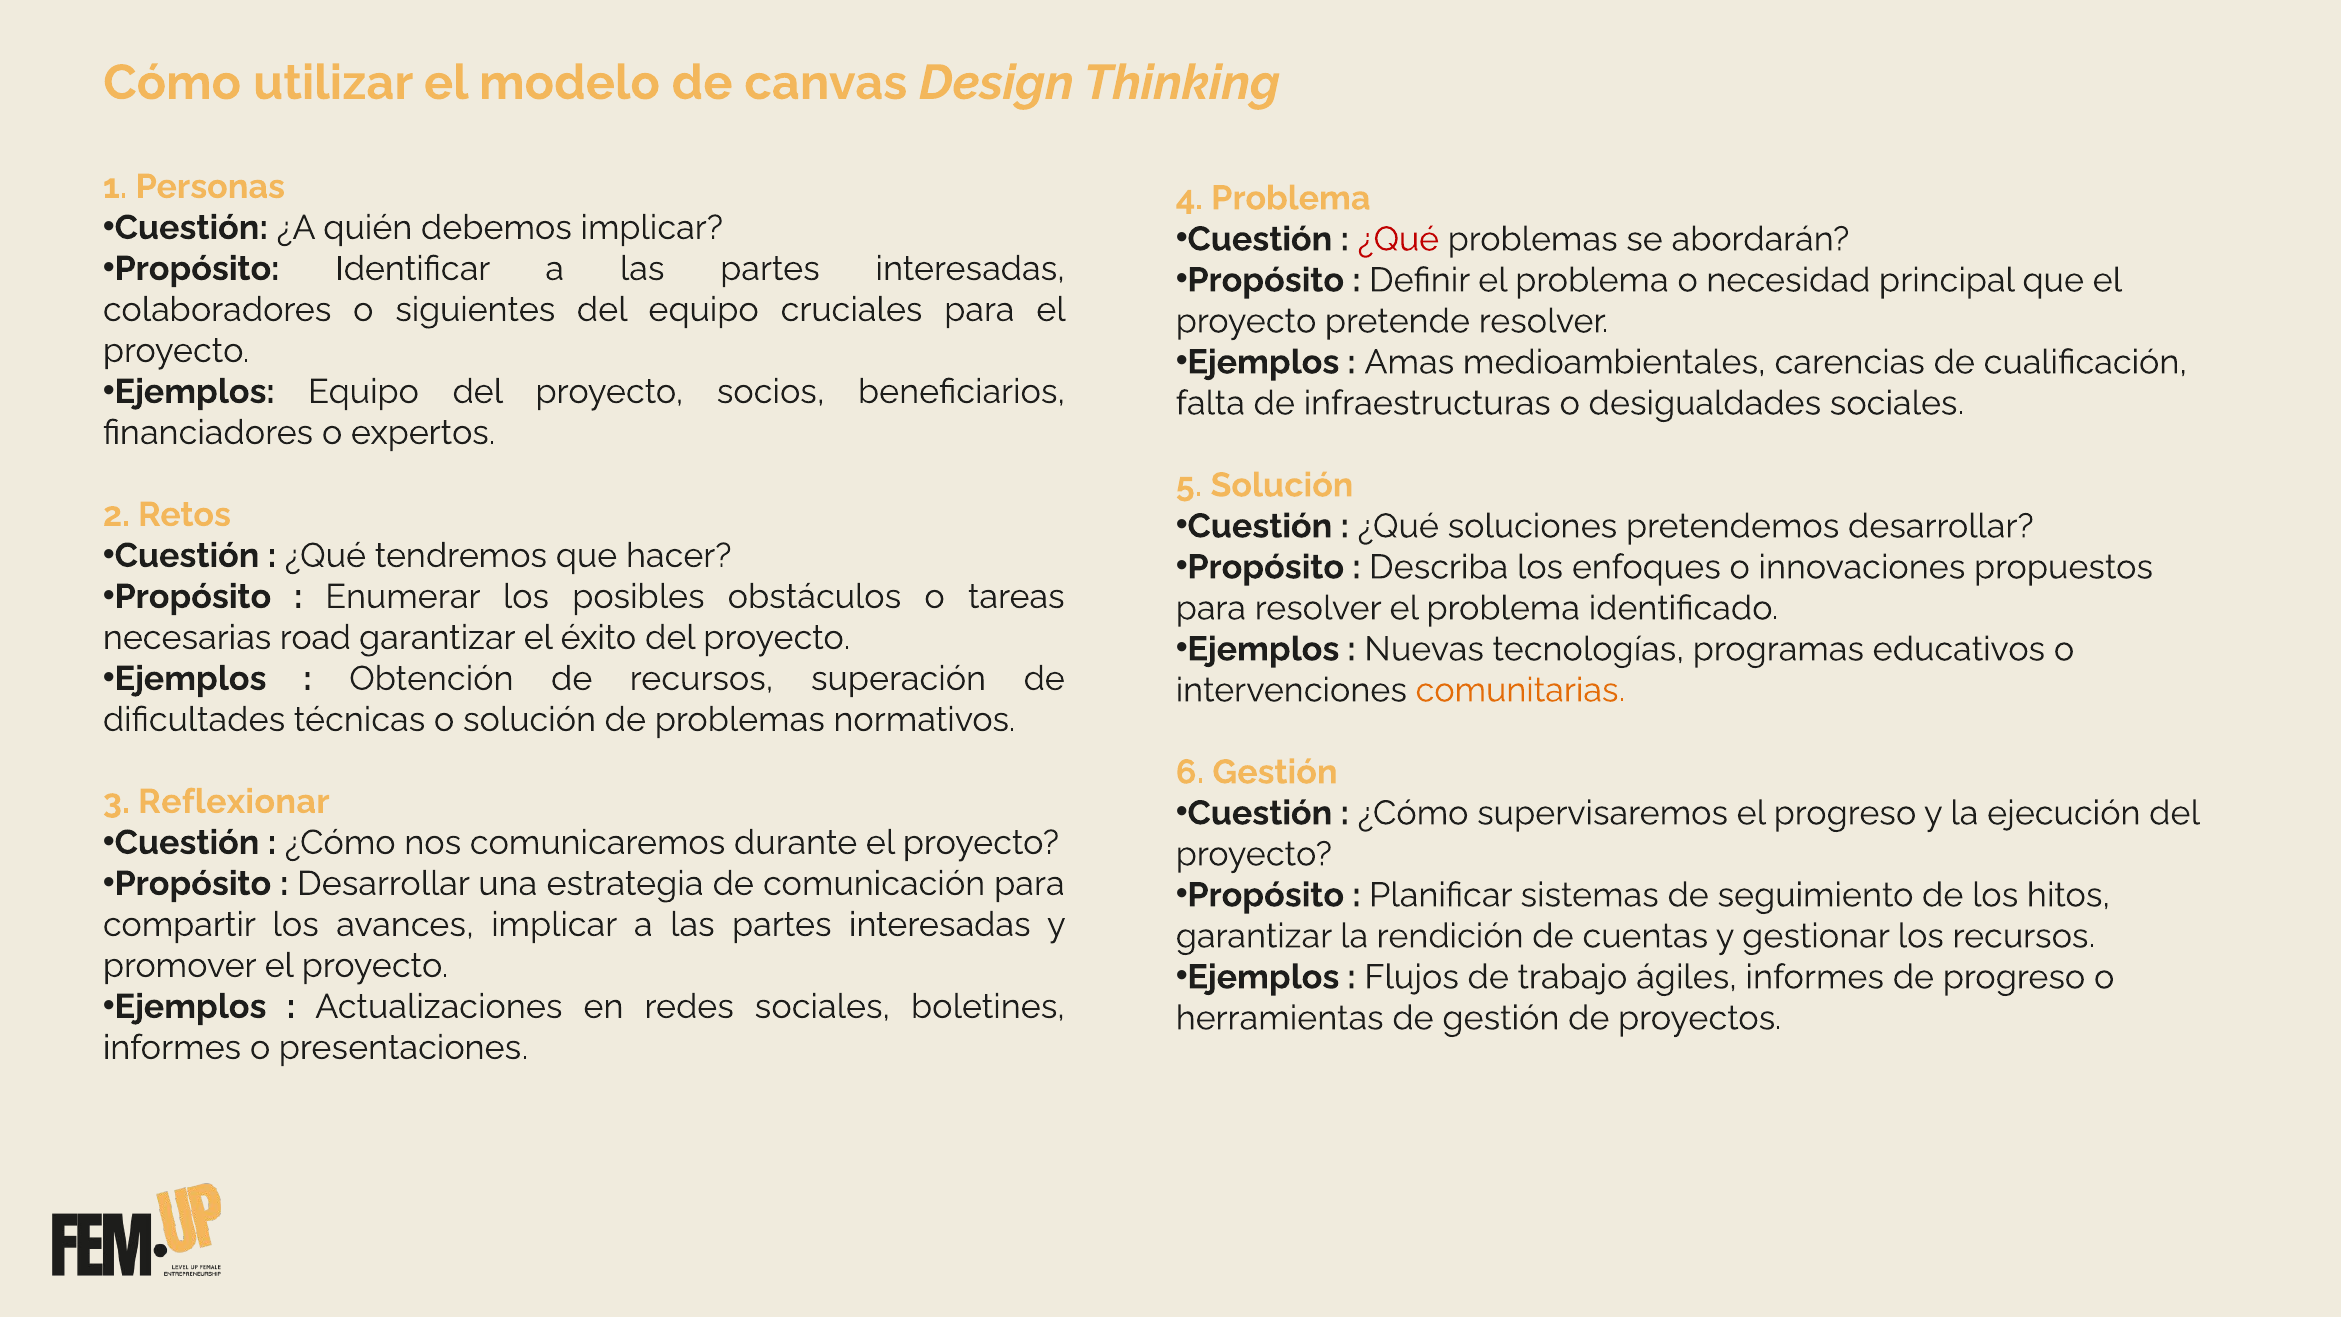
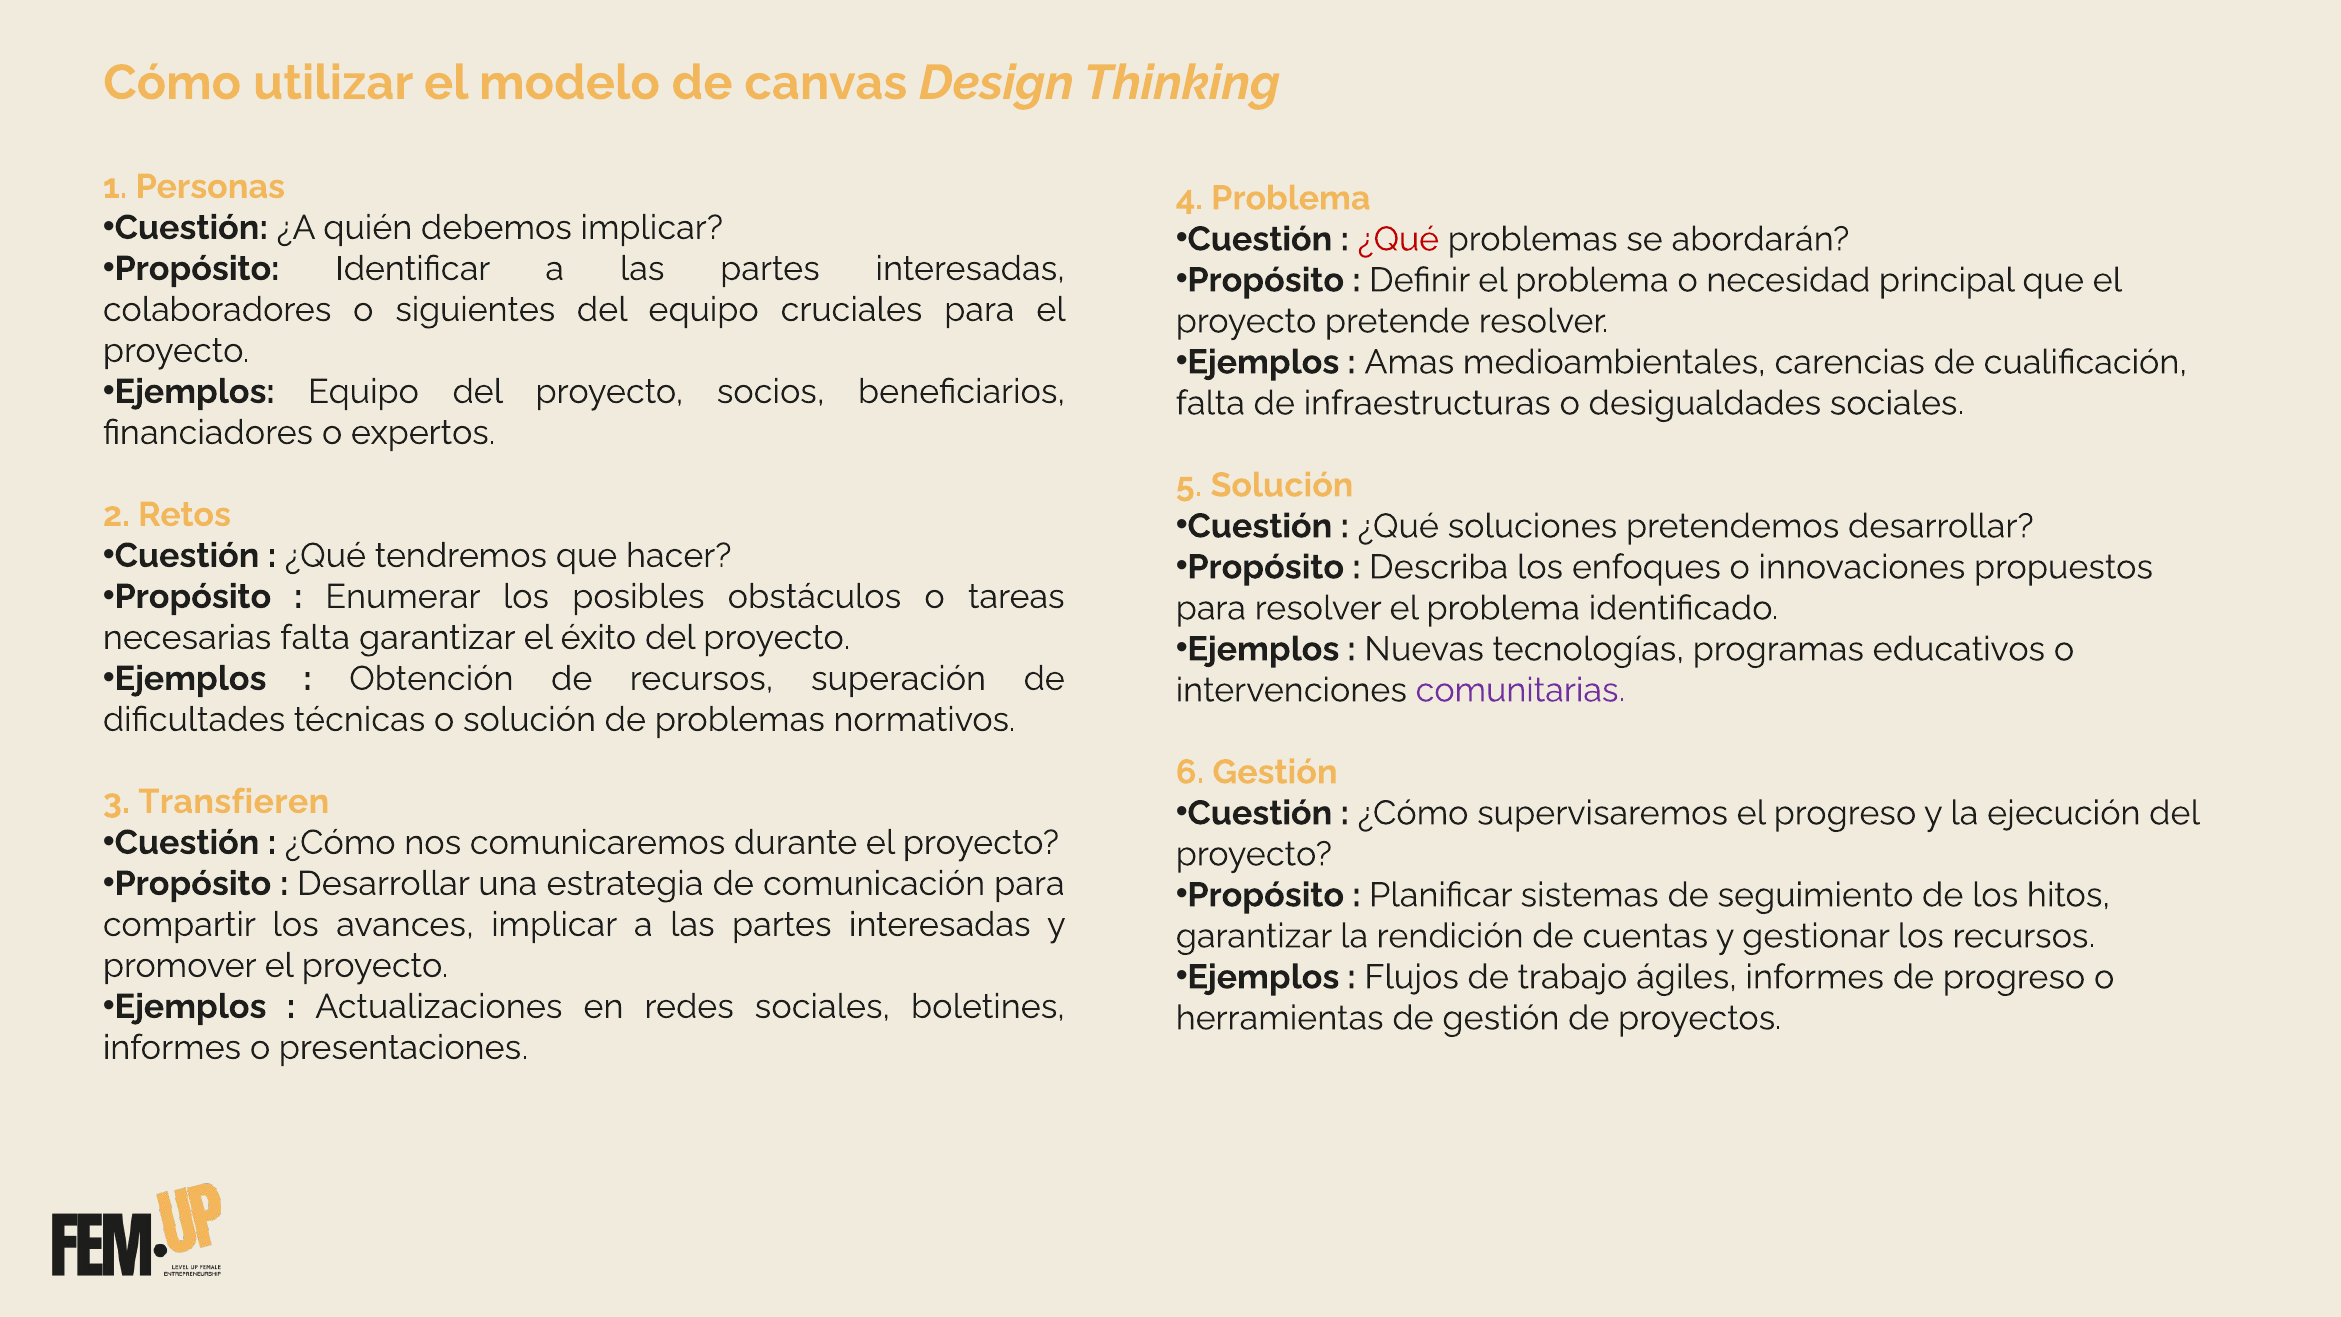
necesarias road: road -> falta (315, 638)
comunitarias colour: orange -> purple (1520, 690)
Reflexionar: Reflexionar -> Transfieren (234, 801)
